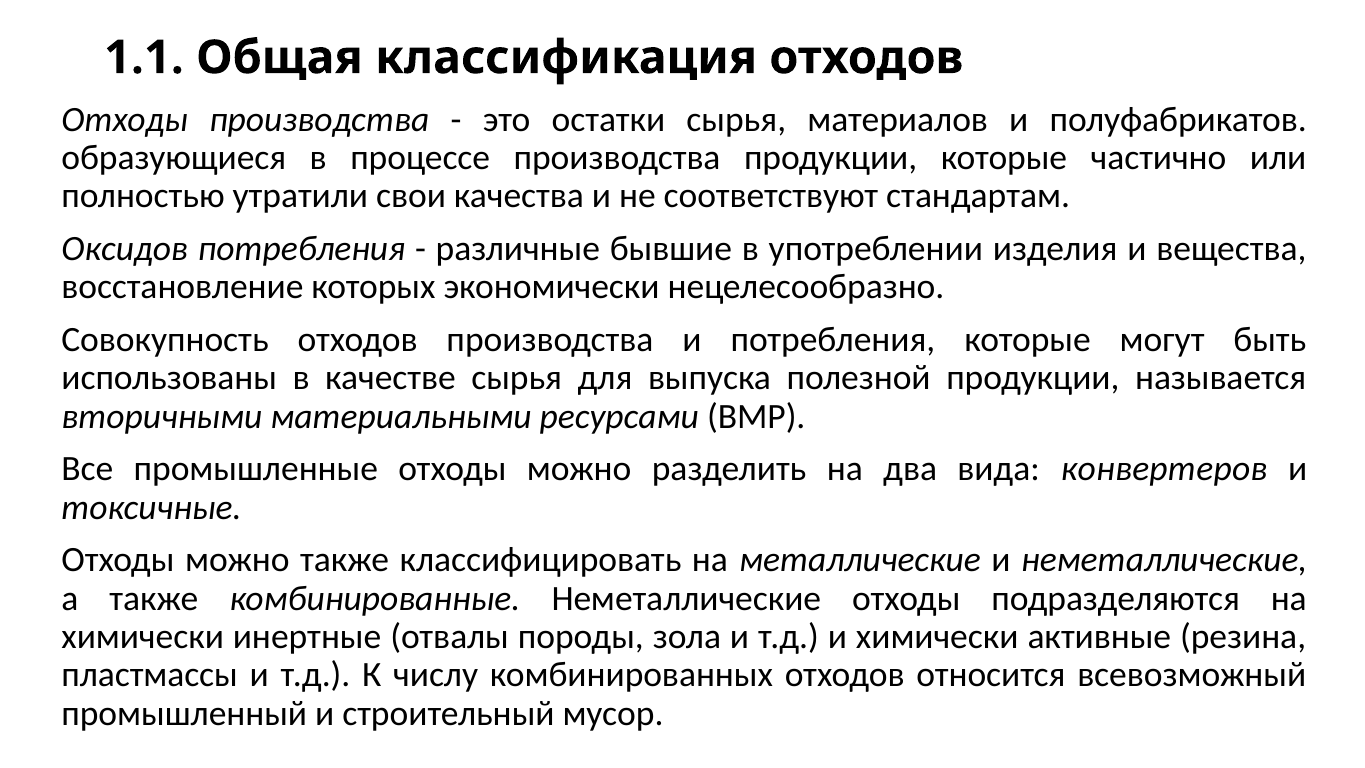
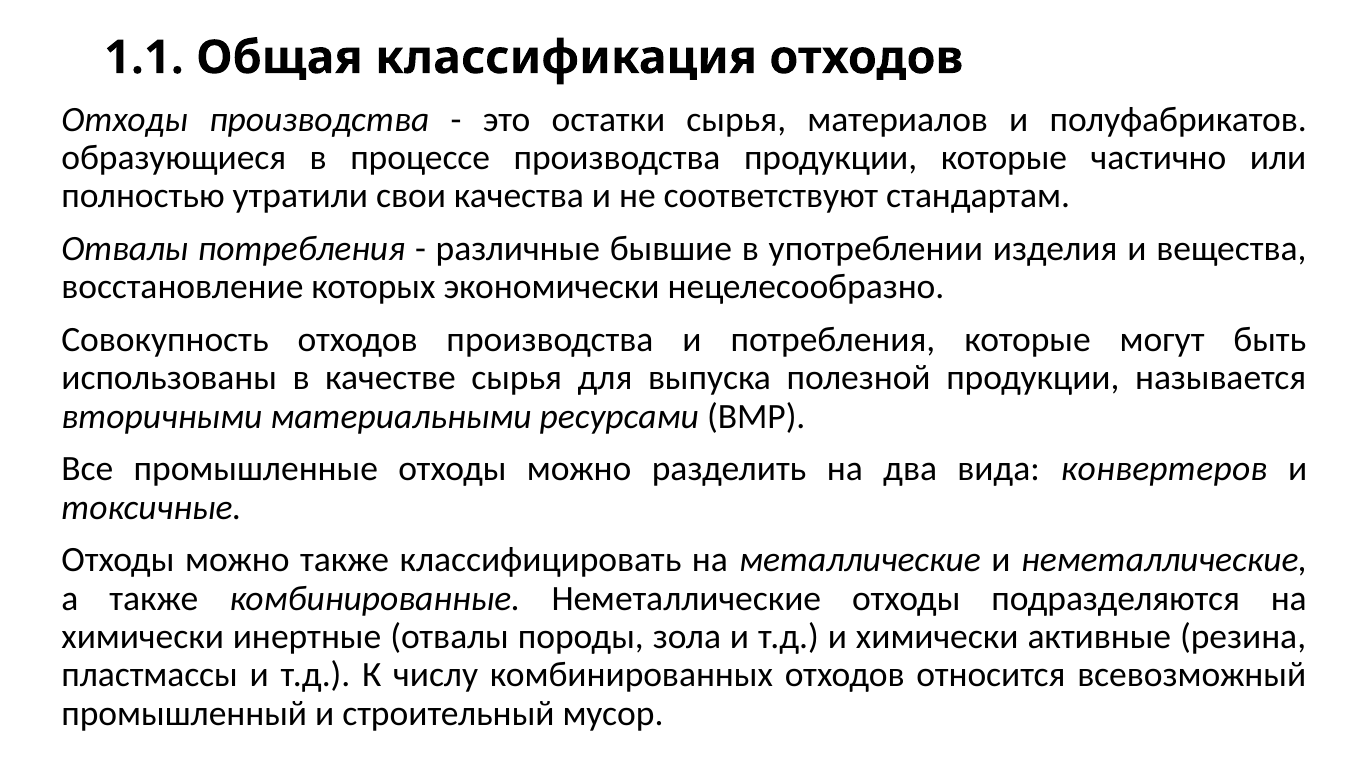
Оксидов: Оксидов -> Отвалы (125, 249)
